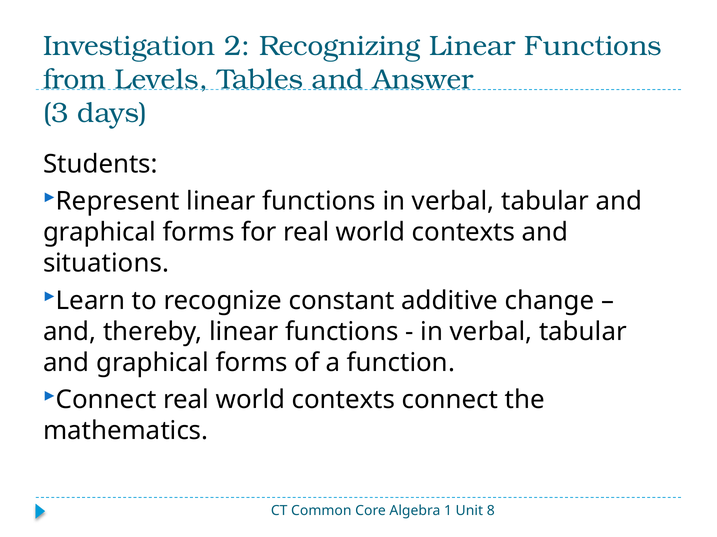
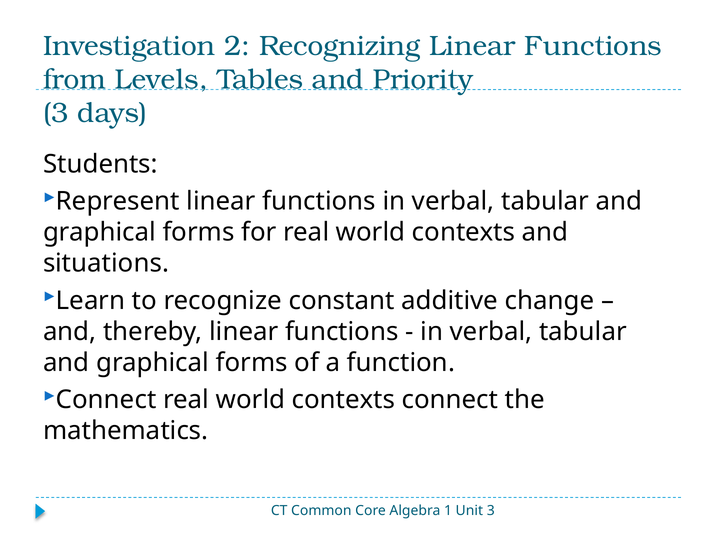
Answer: Answer -> Priority (423, 80)
Unit 8: 8 -> 3 (491, 511)
